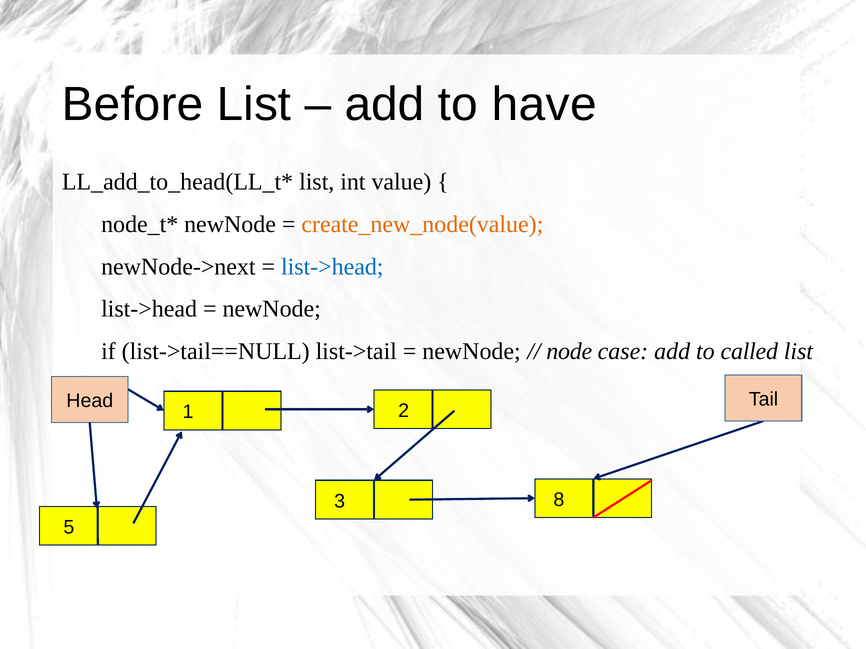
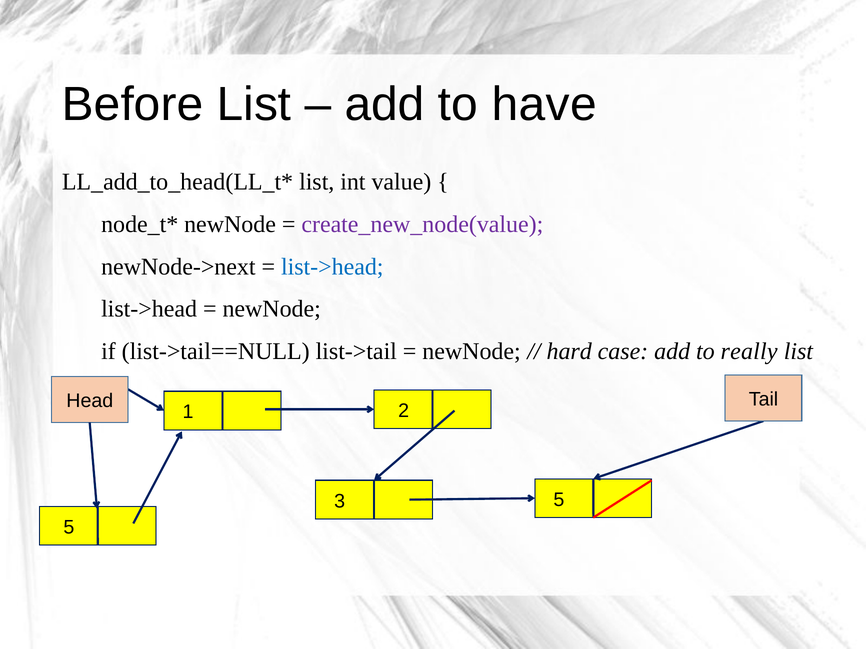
create_new_node(value colour: orange -> purple (422, 225)
node: node -> hard (569, 352)
called: called -> really (749, 352)
3 8: 8 -> 5 (559, 500)
